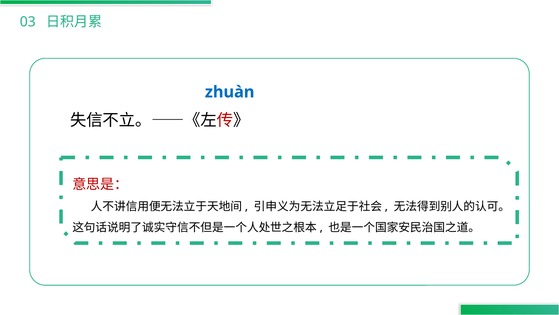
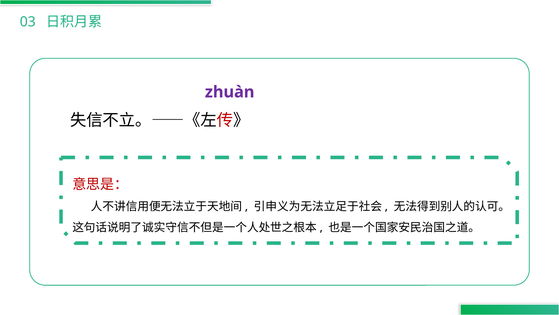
zhuàn colour: blue -> purple (230, 92)
